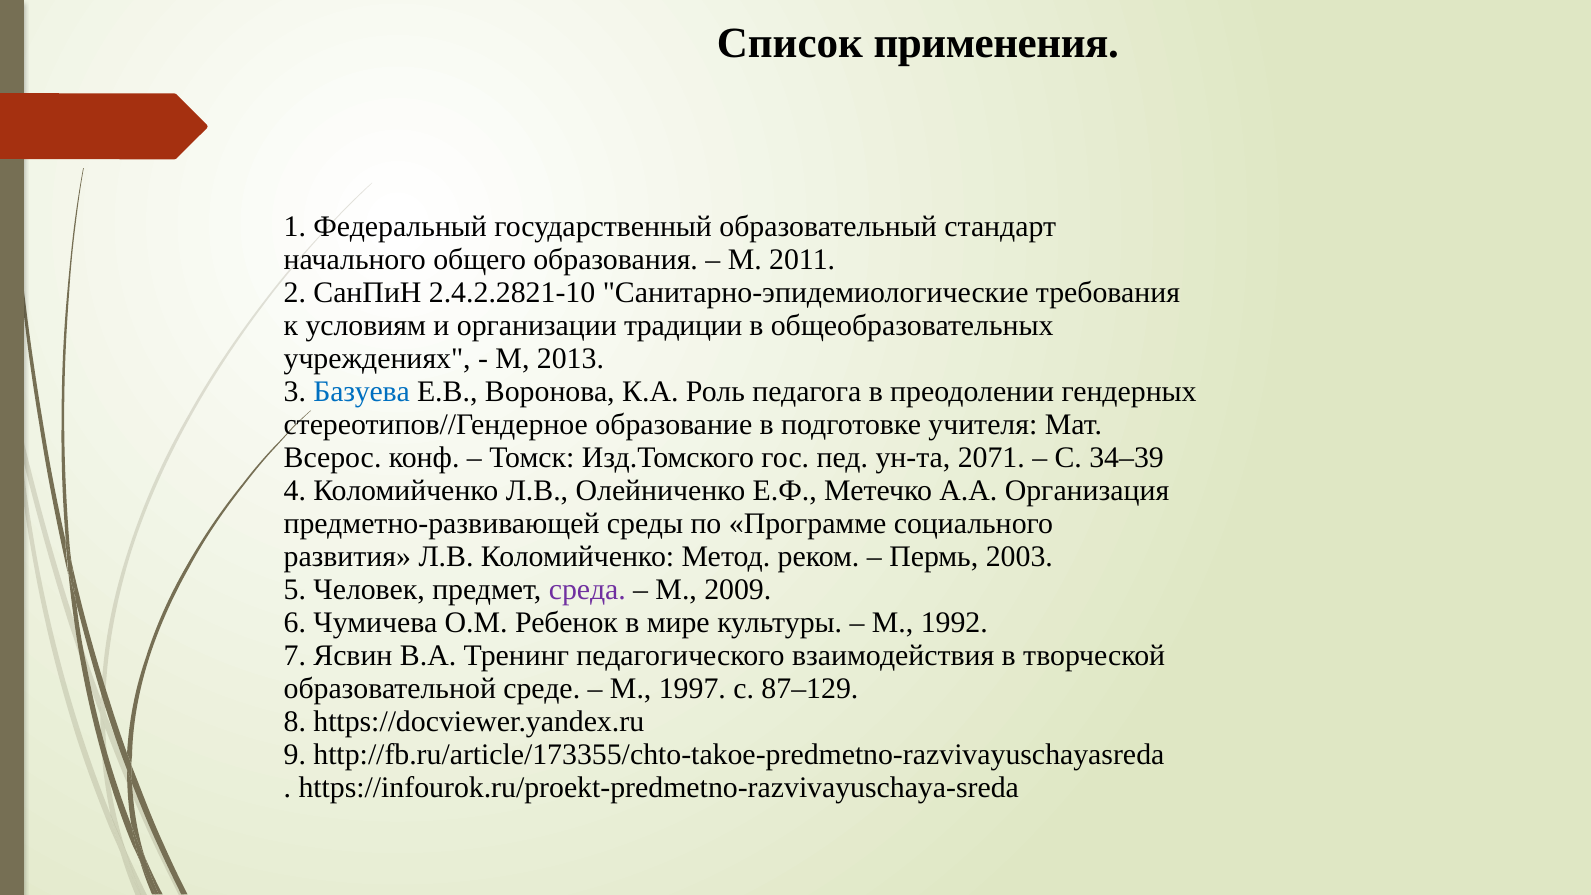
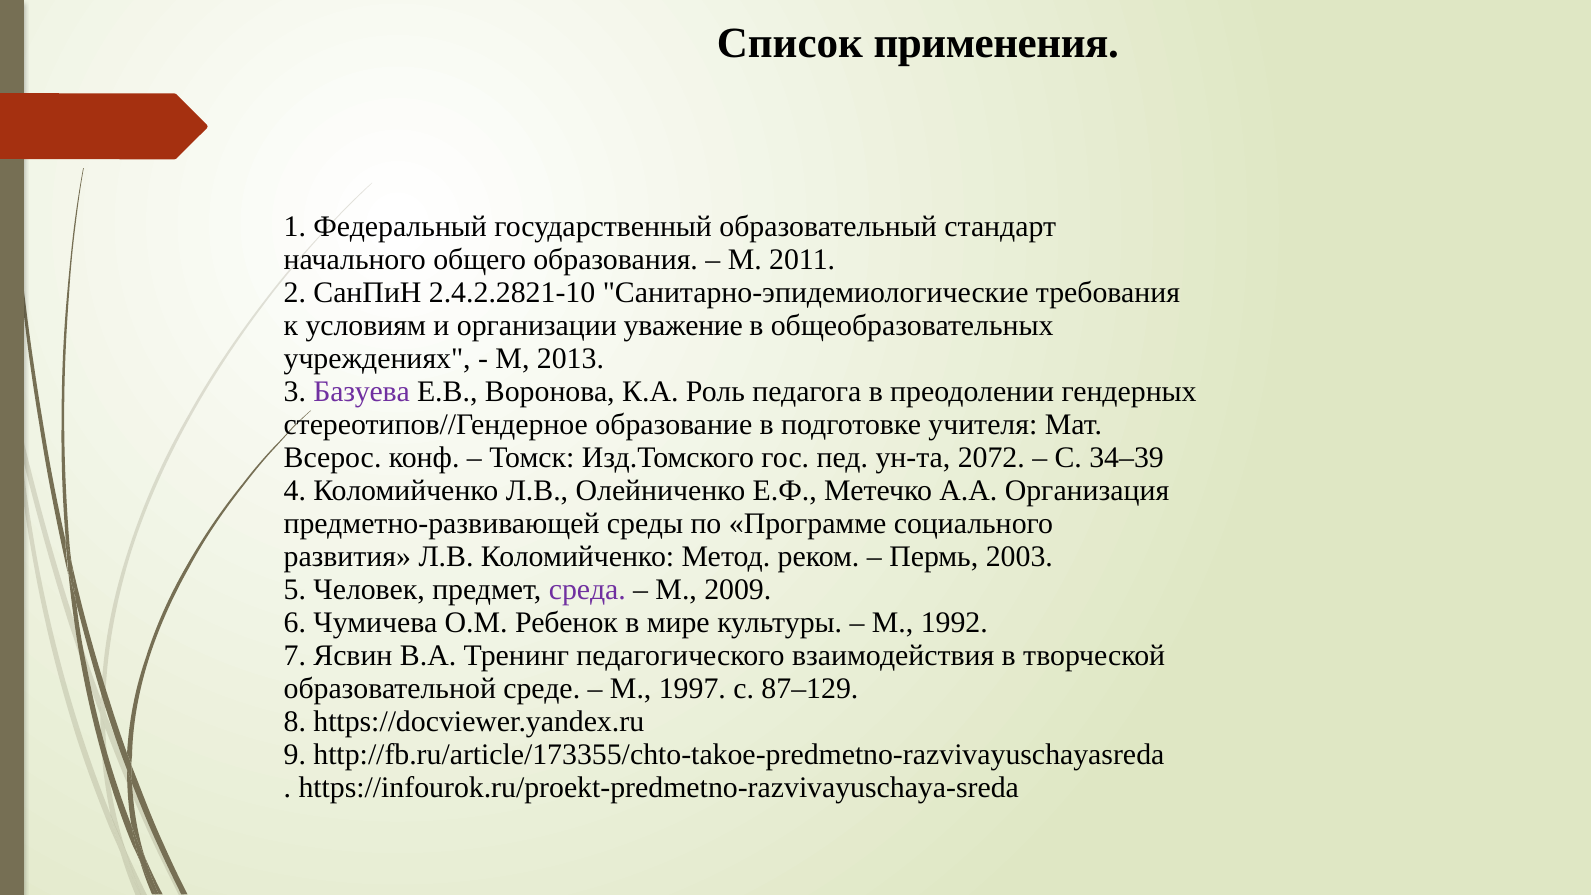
традиции: традиции -> уважение (683, 326)
Базуева colour: blue -> purple (362, 392)
2071: 2071 -> 2072 (991, 458)
